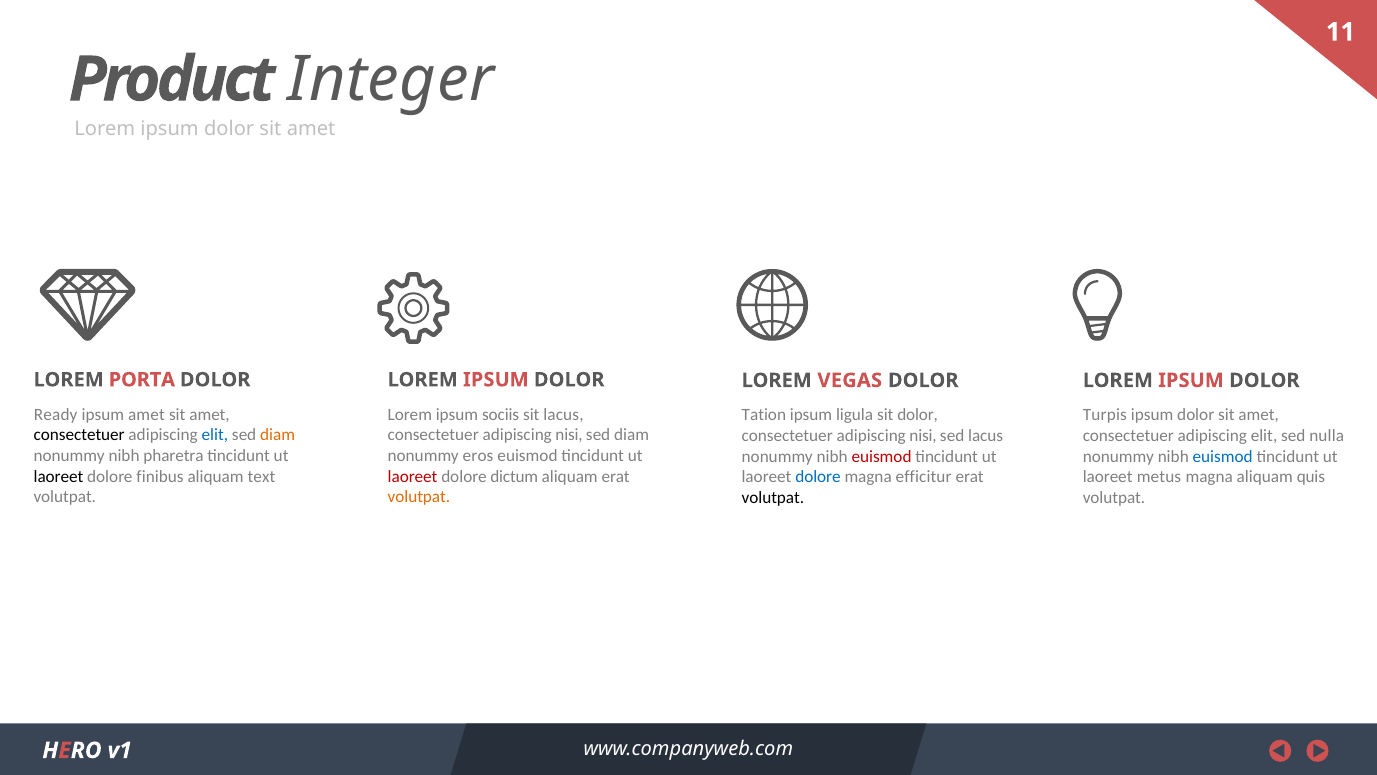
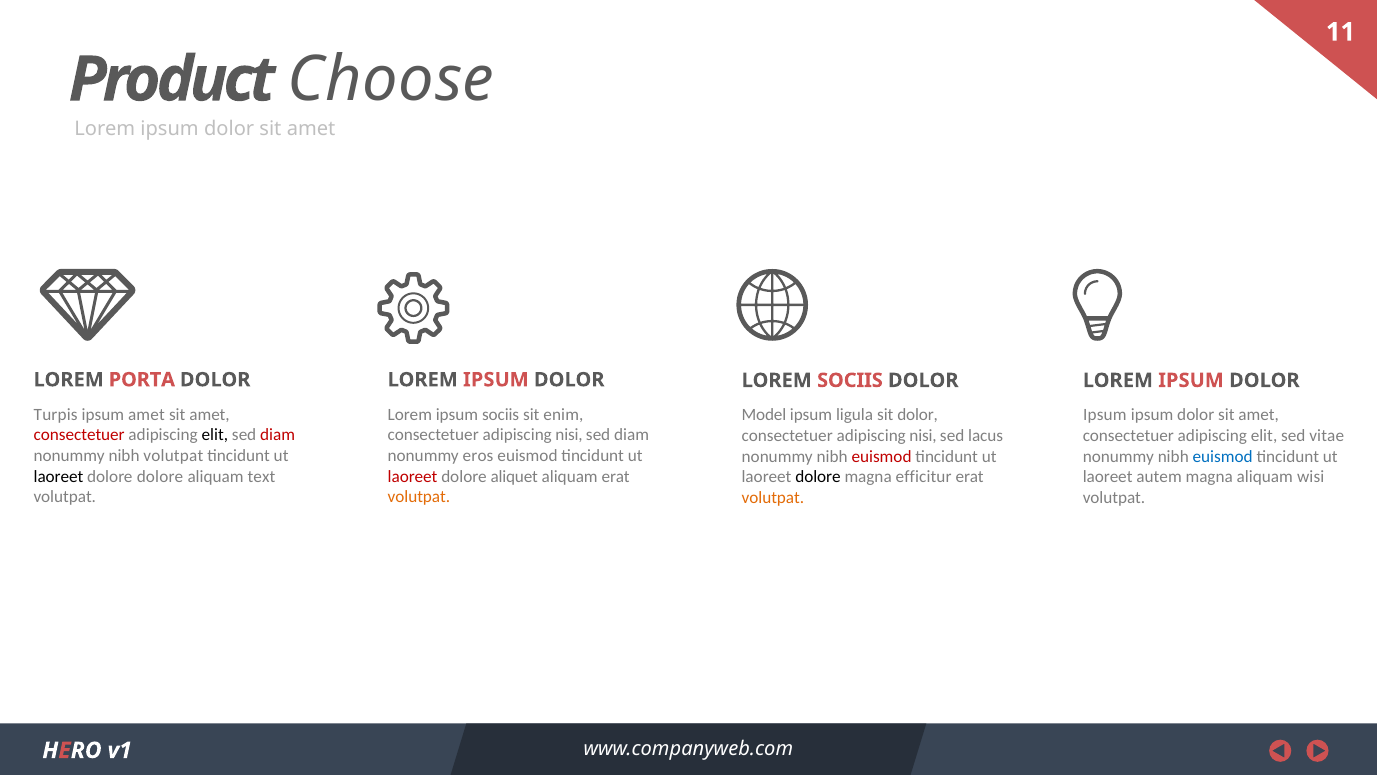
Integer: Integer -> Choose (391, 80)
LOREM VEGAS: VEGAS -> SOCIIS (850, 380)
Ready: Ready -> Turpis (56, 414)
sit lacus: lacus -> enim (563, 414)
Tation: Tation -> Model (764, 415)
Turpis: Turpis -> Ipsum (1105, 415)
consectetuer colour: black -> red (79, 435)
elit colour: blue -> black (215, 435)
diam colour: orange -> red (278, 435)
nulla: nulla -> vitae (1327, 436)
nibh pharetra: pharetra -> volutpat (173, 456)
dolore finibus: finibus -> dolore (160, 476)
dictum: dictum -> aliquet (514, 476)
dolore colour: blue -> black (818, 477)
metus: metus -> autem (1159, 477)
quis: quis -> wisi (1311, 477)
volutpat colour: black -> orange (773, 498)
